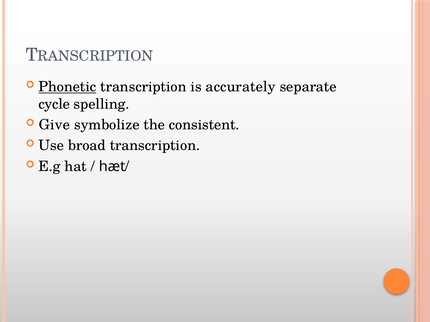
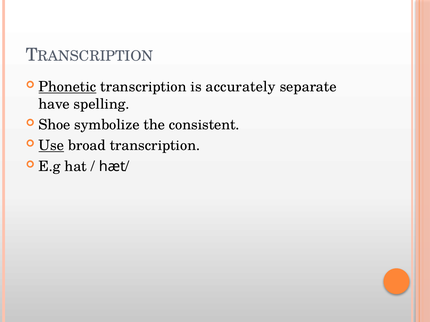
cycle: cycle -> have (54, 104)
Give: Give -> Shoe (55, 125)
Use underline: none -> present (51, 146)
